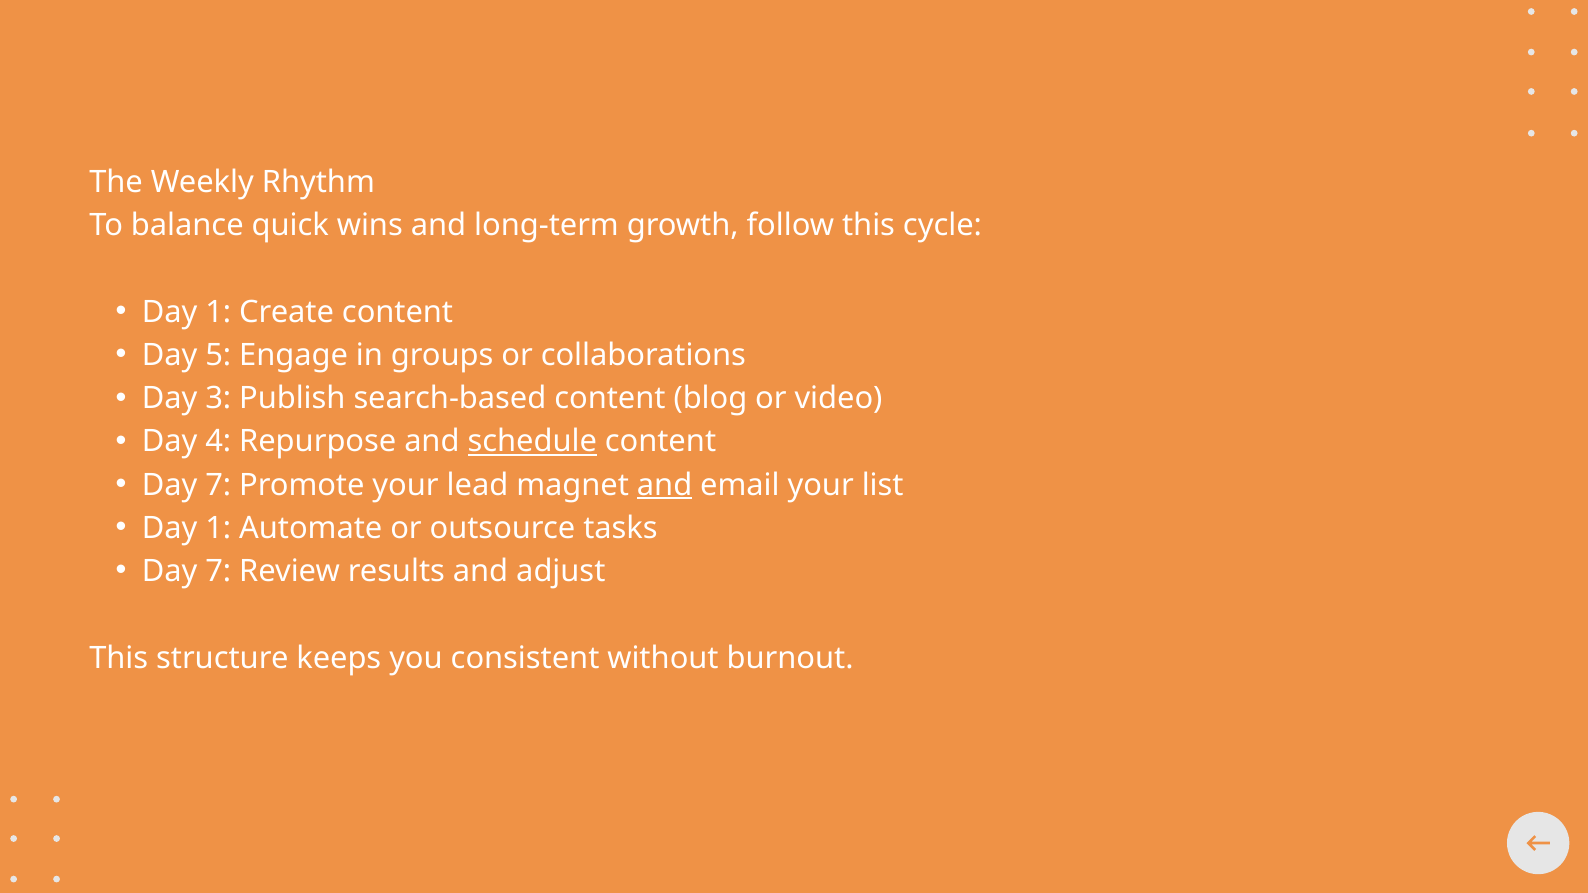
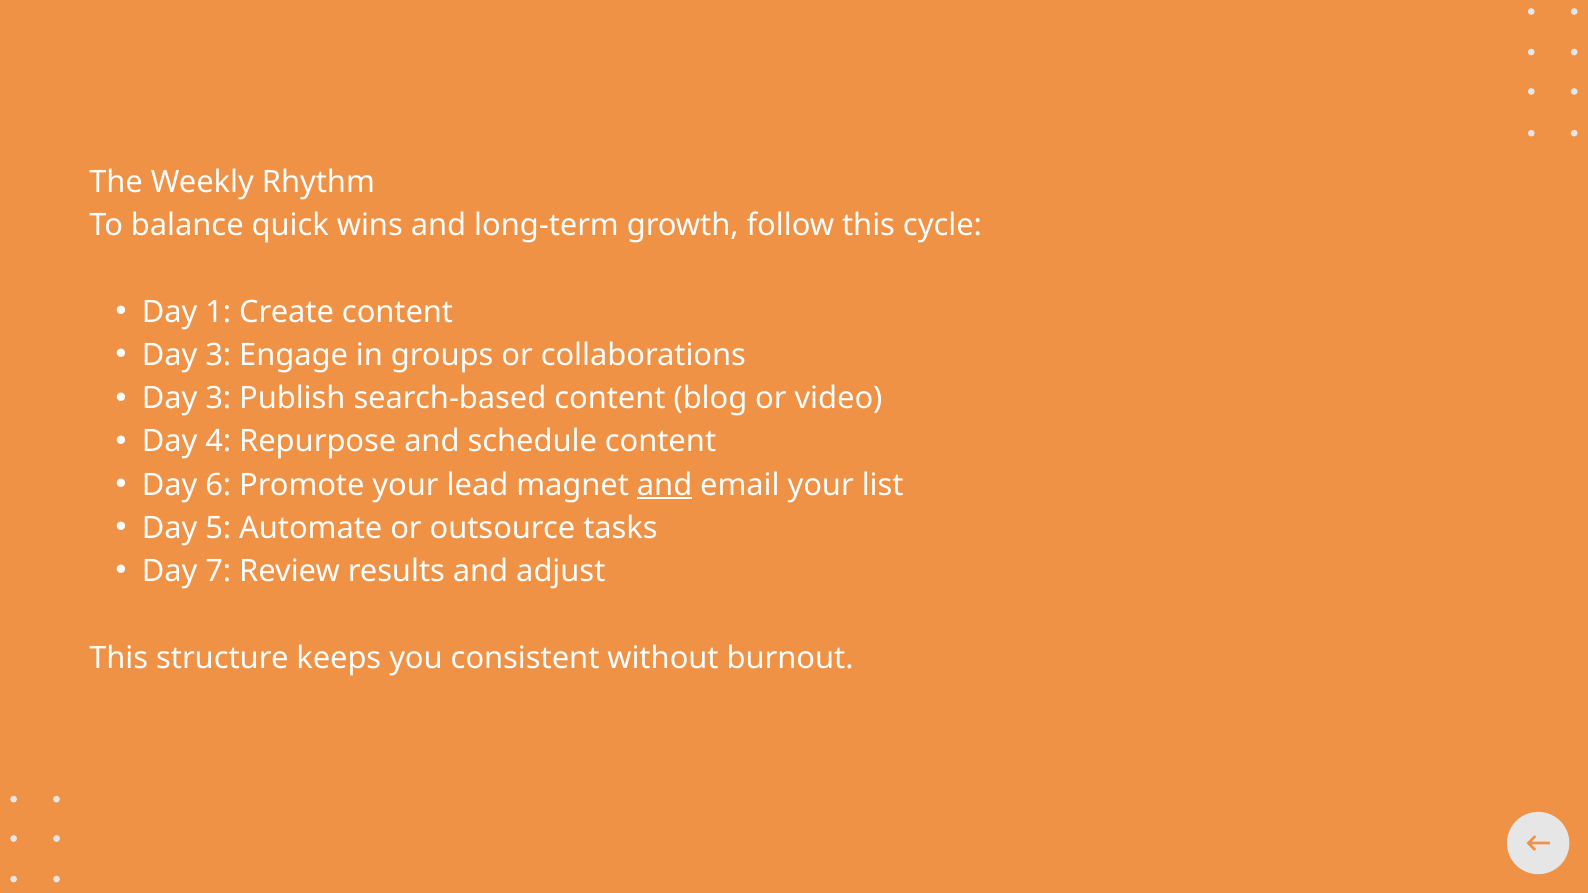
5: 5 -> 3 (218, 355)
schedule underline: present -> none (532, 442)
7: 7 -> 6 (218, 485)
1: 1 -> 5 (218, 528)
